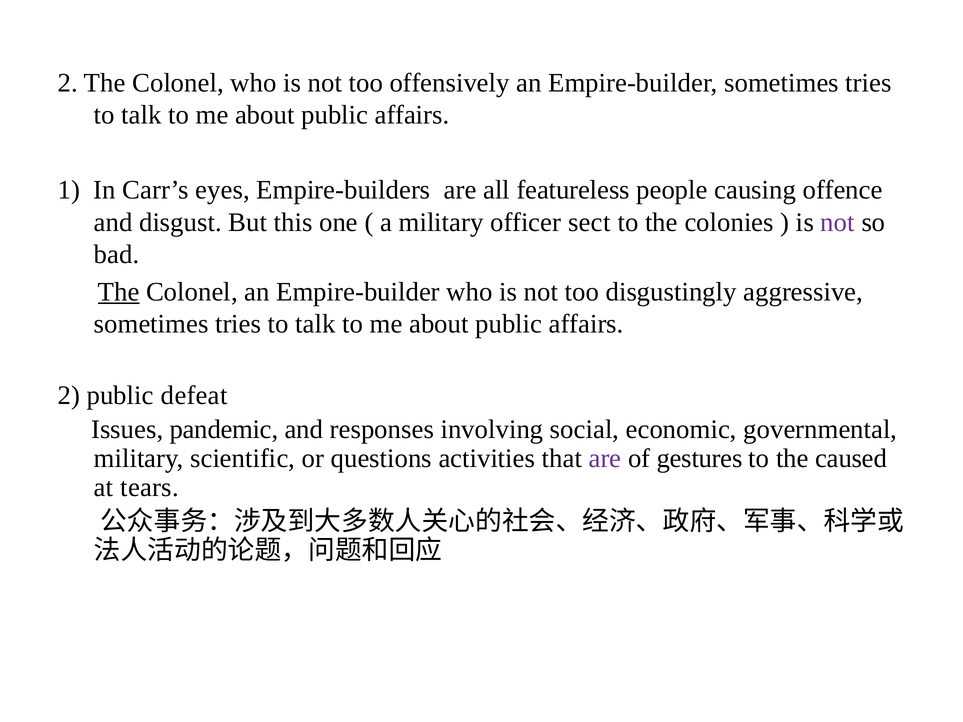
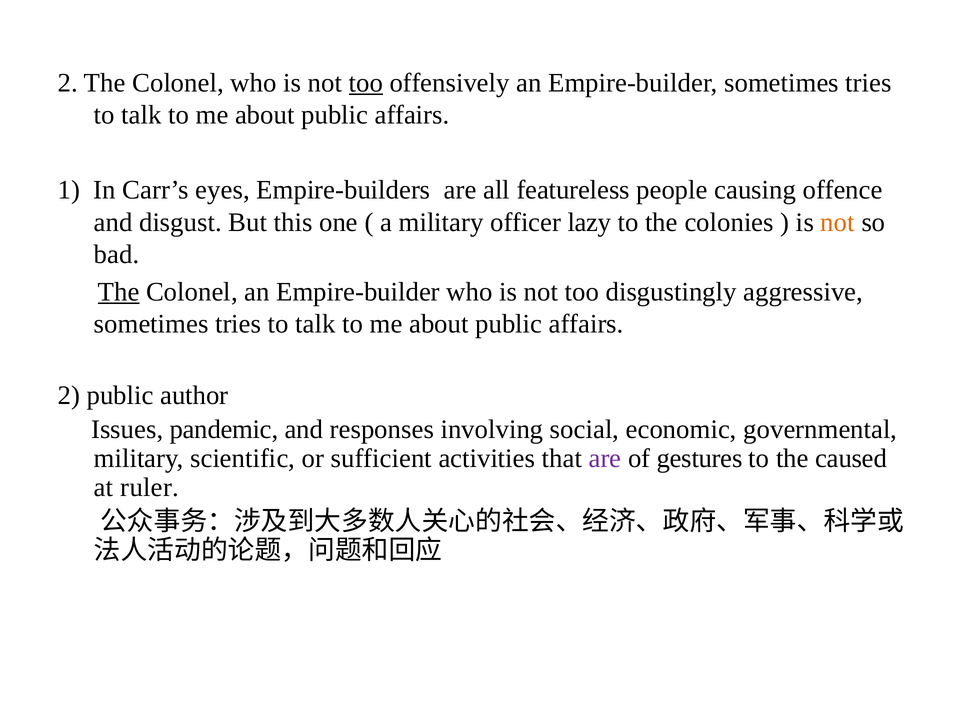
too underline: none -> present (366, 83)
sect: sect -> lazy (590, 222)
not colour: purple -> orange (838, 222)
defeat: defeat -> author (194, 395)
questions: questions -> sufficient (381, 459)
tears: tears -> ruler (150, 488)
